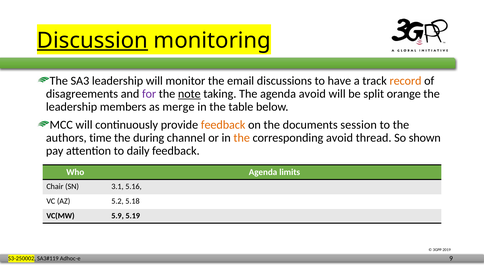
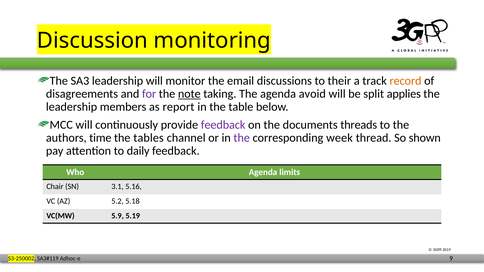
Discussion underline: present -> none (92, 41)
have: have -> their (339, 81)
orange: orange -> applies (404, 94)
merge: merge -> report (179, 107)
feedback colour: orange -> purple (223, 125)
session: session -> threads (359, 125)
during: during -> tables (149, 138)
the colour: orange -> purple (242, 138)
corresponding avoid: avoid -> week (339, 138)
